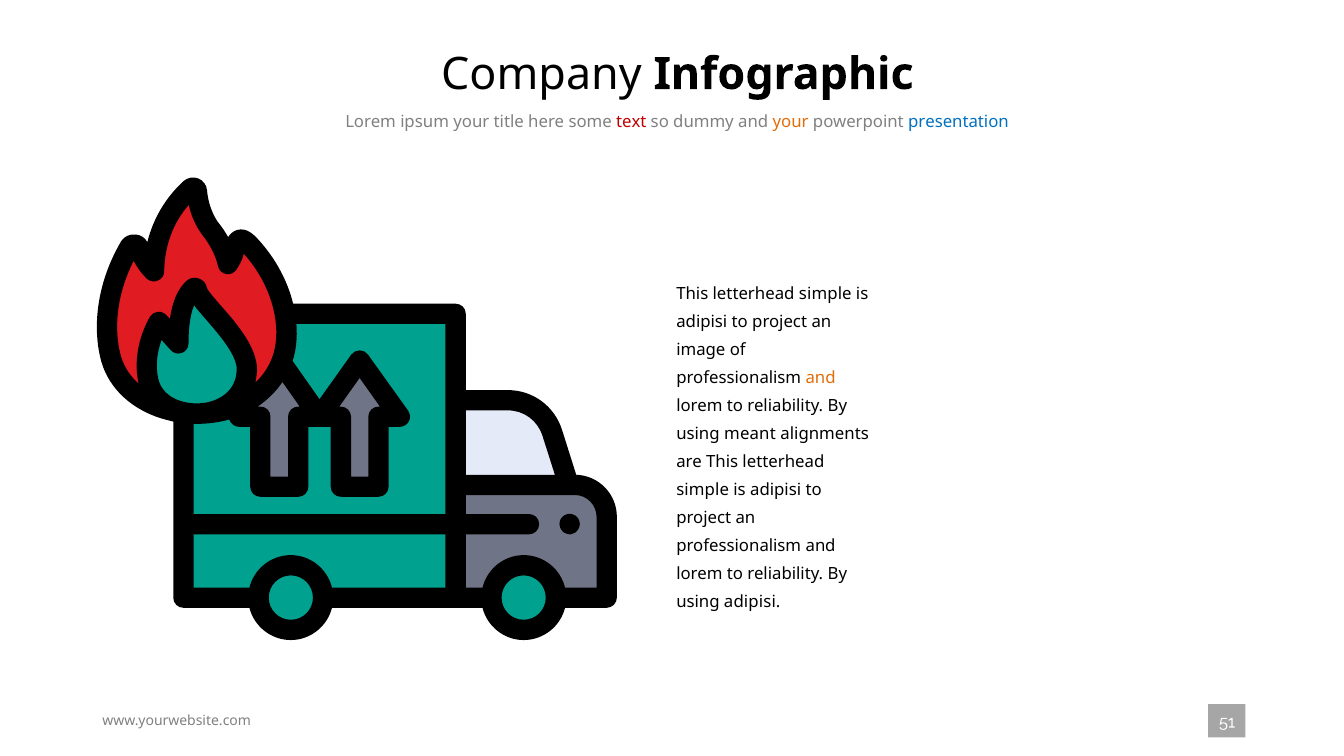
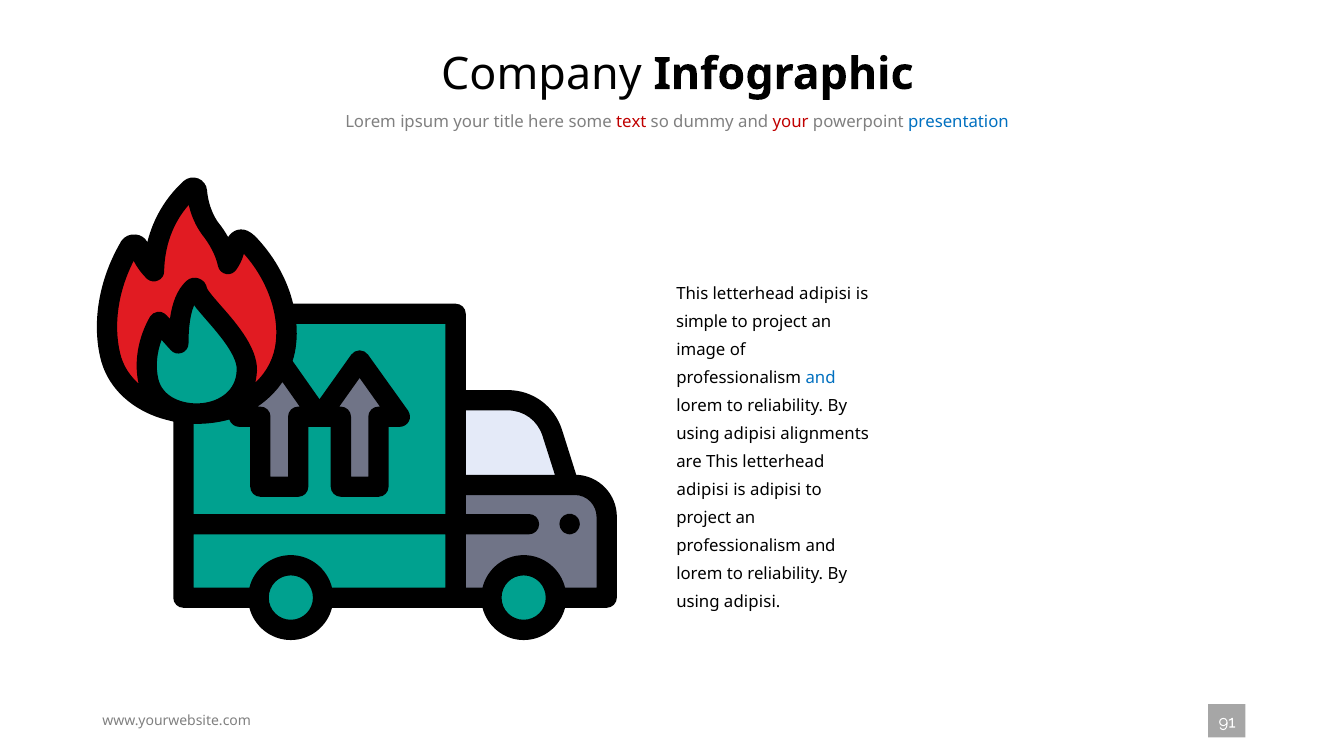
your colour: orange -> red (791, 122)
simple: simple -> adipisi (825, 294)
adipisi: adipisi -> simple (702, 322)
and colour: orange -> blue (821, 378)
meant: meant -> adipisi (750, 434)
simple: simple -> adipisi (703, 490)
51: 51 -> 91 (1227, 722)
